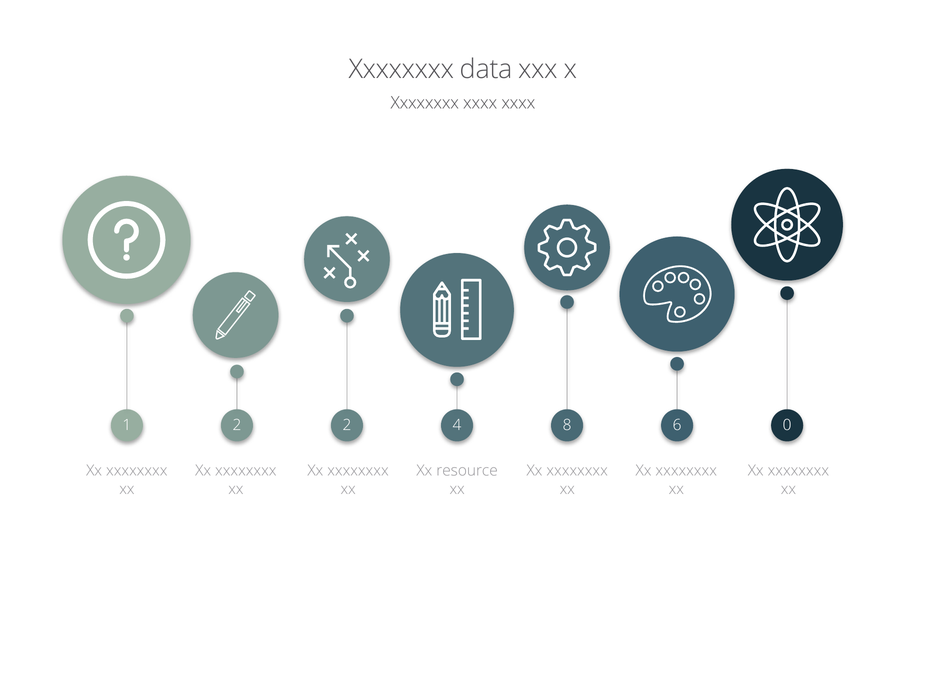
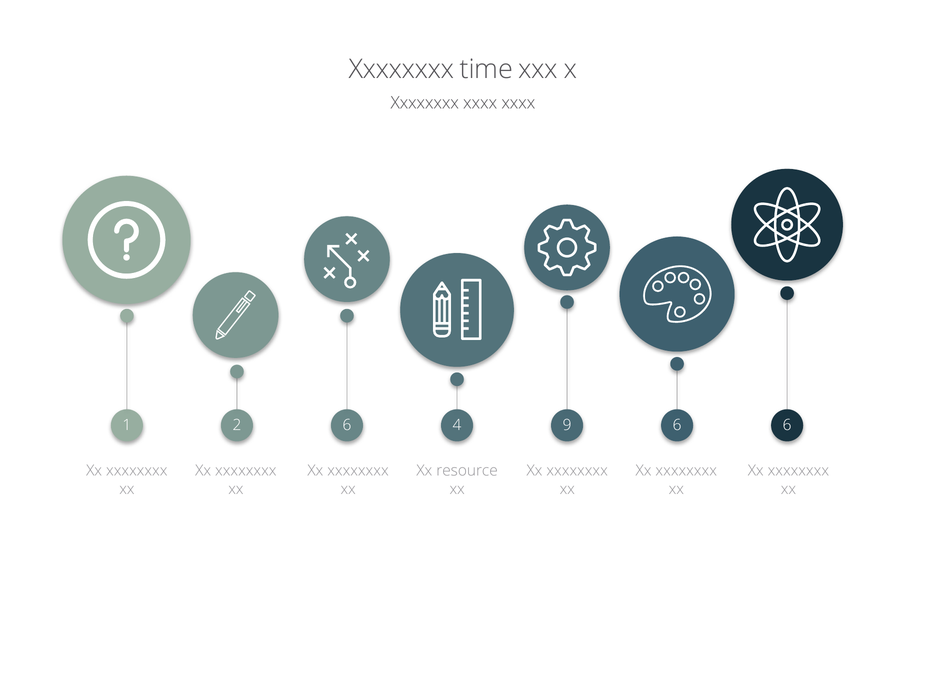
data: data -> time (486, 69)
2 2: 2 -> 6 (347, 425)
8: 8 -> 9 (567, 425)
6 0: 0 -> 6 (787, 425)
